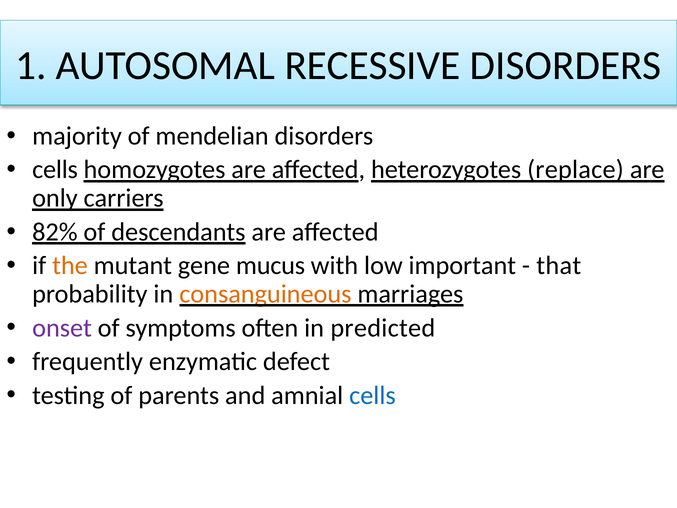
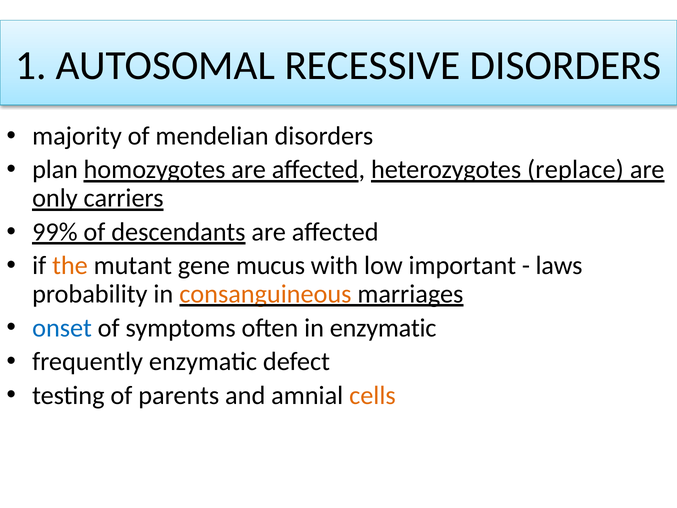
cells: cells -> plan (55, 170)
82%: 82% -> 99% (55, 232)
that: that -> laws (559, 266)
onset colour: purple -> blue (62, 328)
in predicted: predicted -> enzymatic (383, 328)
cells colour: blue -> orange (372, 395)
